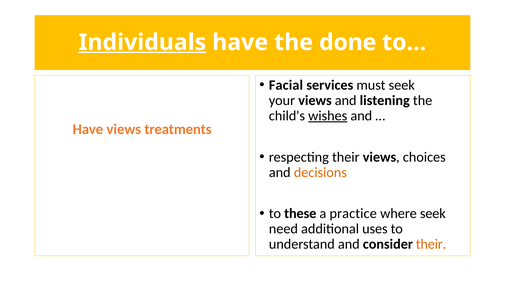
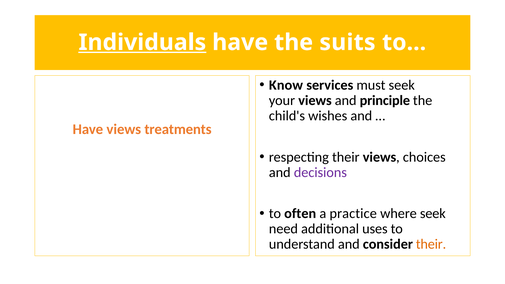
done: done -> suits (347, 42)
Facial: Facial -> Know (286, 85)
listening: listening -> principle (385, 100)
wishes underline: present -> none (328, 116)
decisions colour: orange -> purple (320, 172)
these: these -> often (300, 214)
